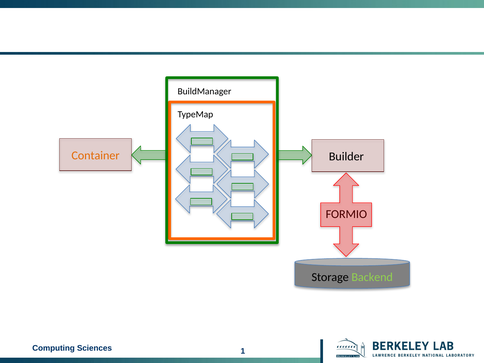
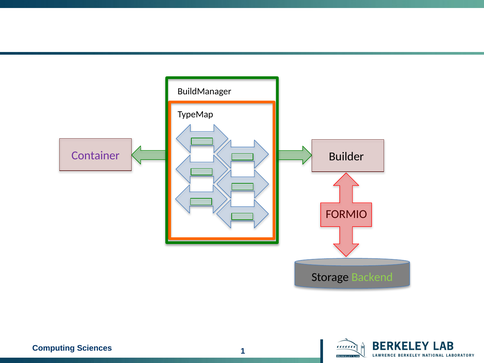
Container colour: orange -> purple (96, 155)
